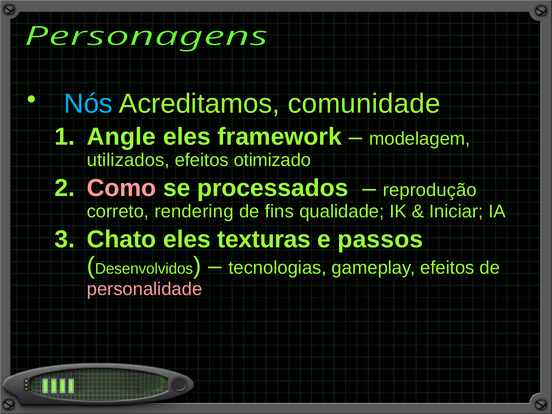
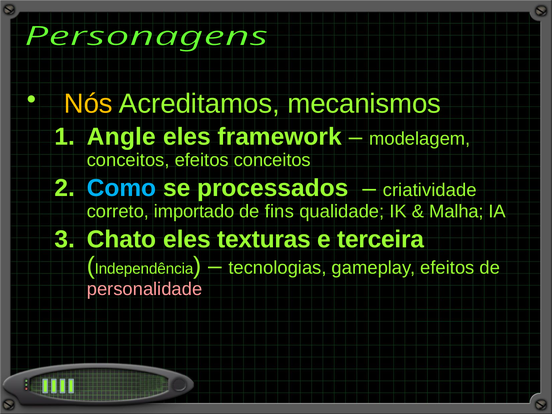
Nós colour: light blue -> yellow (88, 104)
comunidade: comunidade -> mecanismos (364, 104)
utilizados: utilizados -> conceitos (128, 160)
efeitos otimizado: otimizado -> conceitos (272, 160)
Como colour: pink -> light blue (122, 188)
reprodução: reprodução -> criatividade (430, 190)
rendering: rendering -> importado (194, 211)
Iniciar: Iniciar -> Malha (456, 211)
passos: passos -> terceira (381, 239)
Desenvolvidos: Desenvolvidos -> Independência (144, 269)
